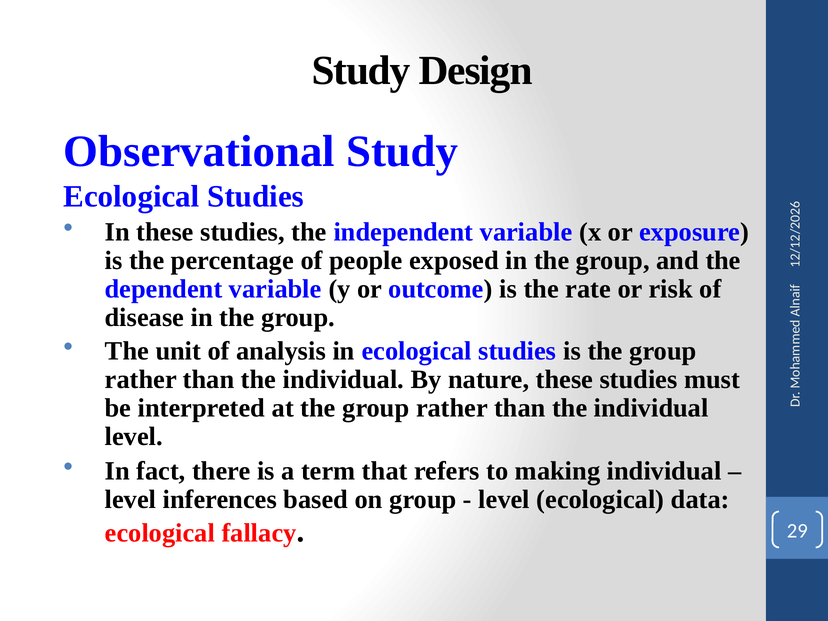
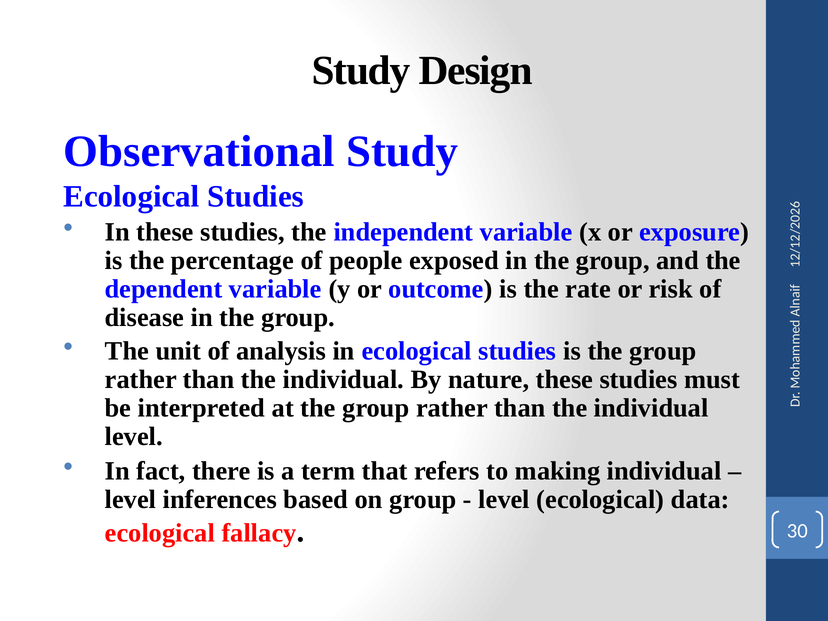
29: 29 -> 30 (797, 531)
